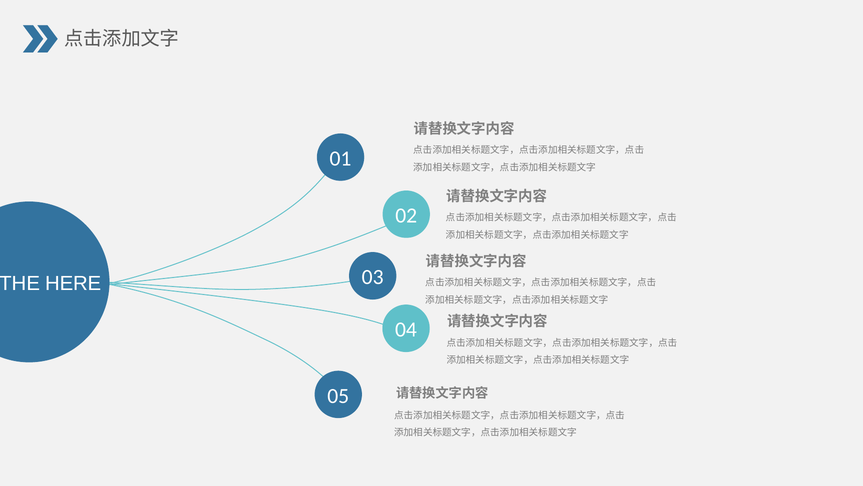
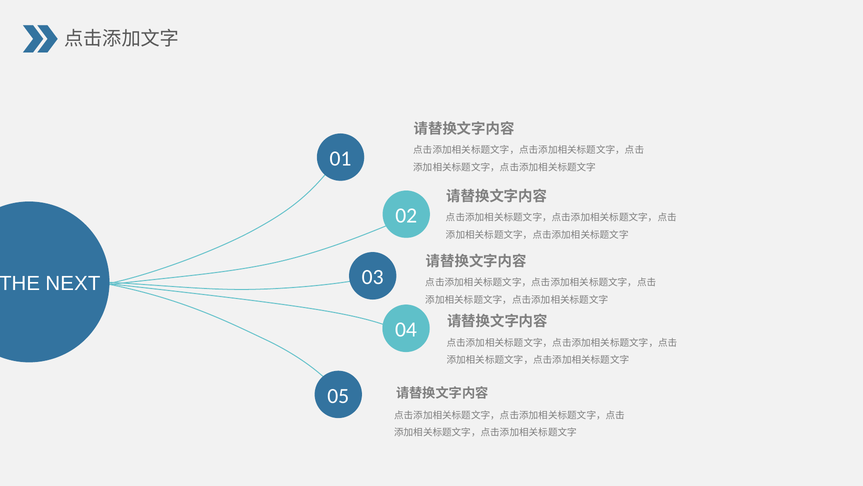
HERE: HERE -> NEXT (73, 283)
